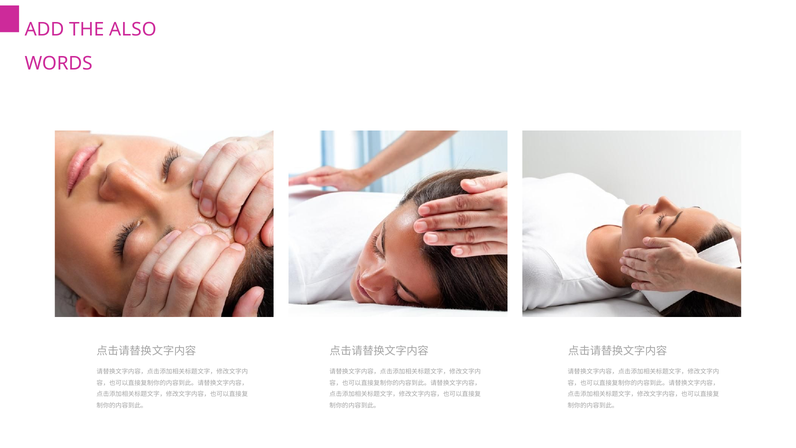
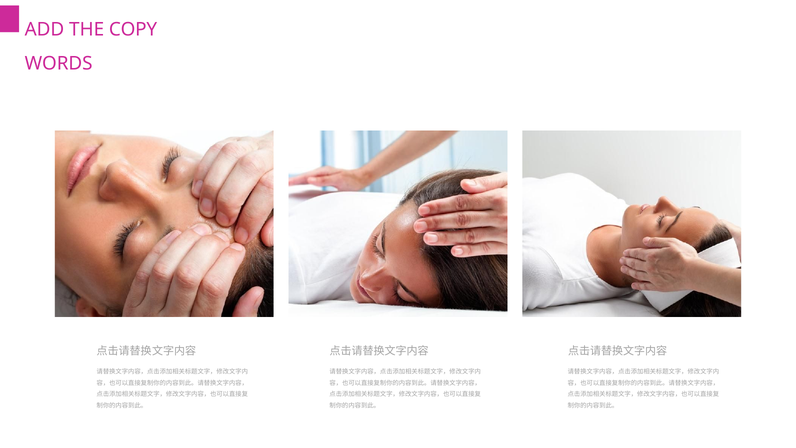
ALSO: ALSO -> COPY (133, 29)
